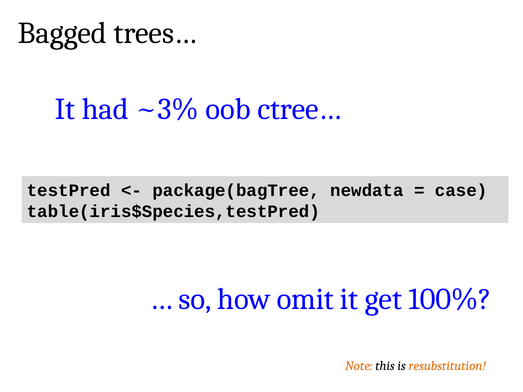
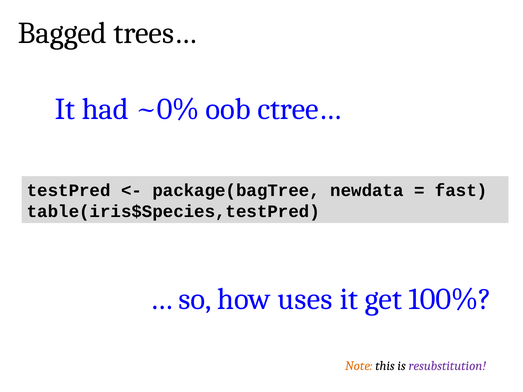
~3%: ~3% -> ~0% (167, 109)
case: case -> fast (461, 191)
omit: omit -> uses (305, 299)
resubstitution colour: orange -> purple (447, 366)
